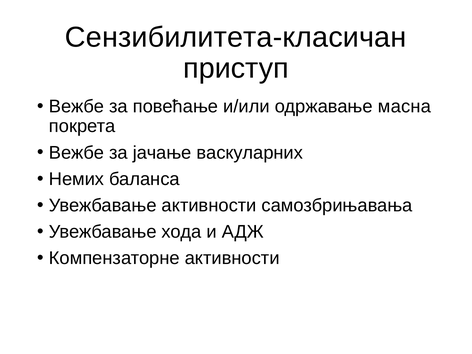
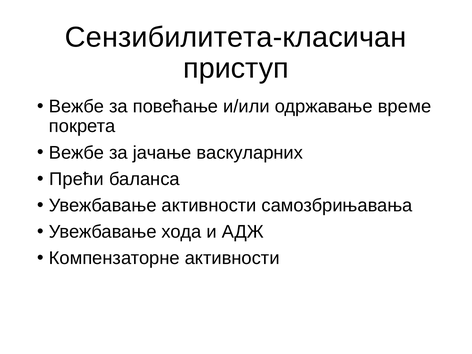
масна: масна -> време (405, 106)
Немих: Немих -> Прећи (76, 179)
